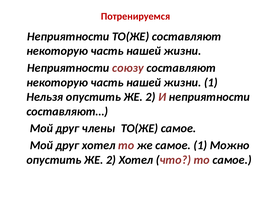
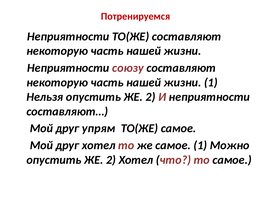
члены: члены -> упрям (99, 128)
